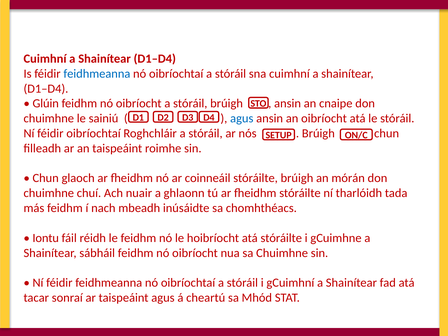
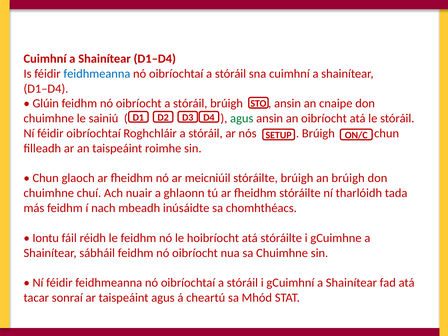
agus colour: blue -> green (242, 118)
coinneáil: coinneáil -> meicniúil (208, 178)
an mórán: mórán -> brúigh (348, 178)
